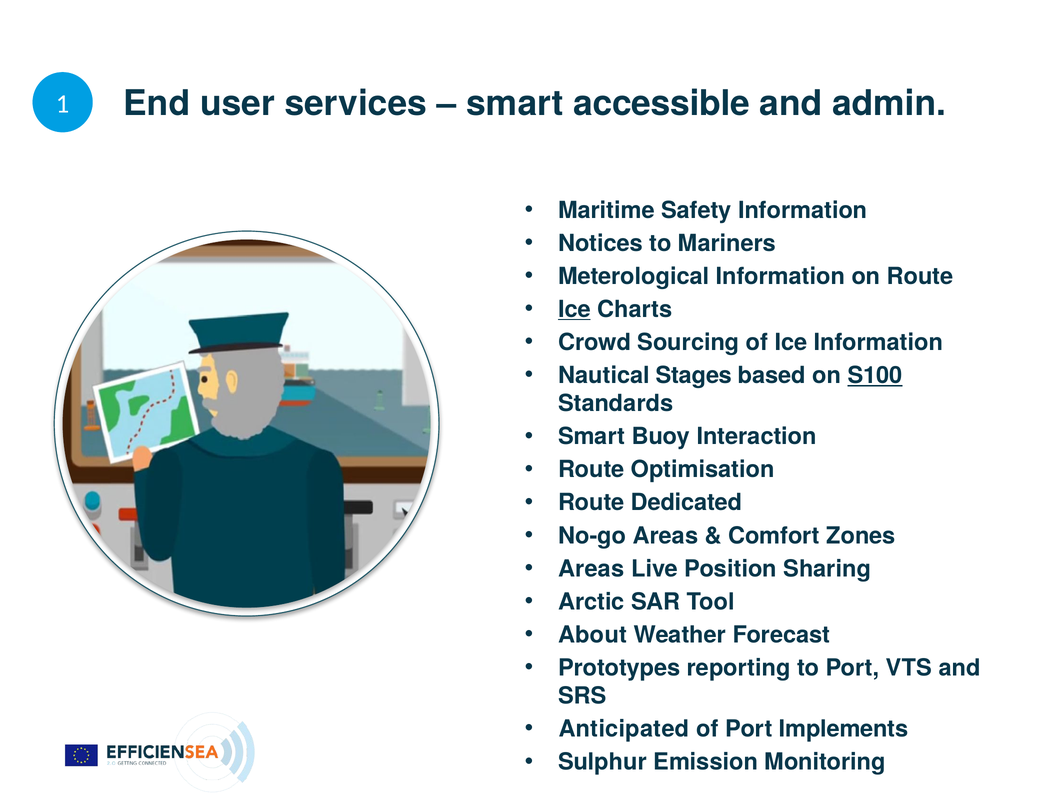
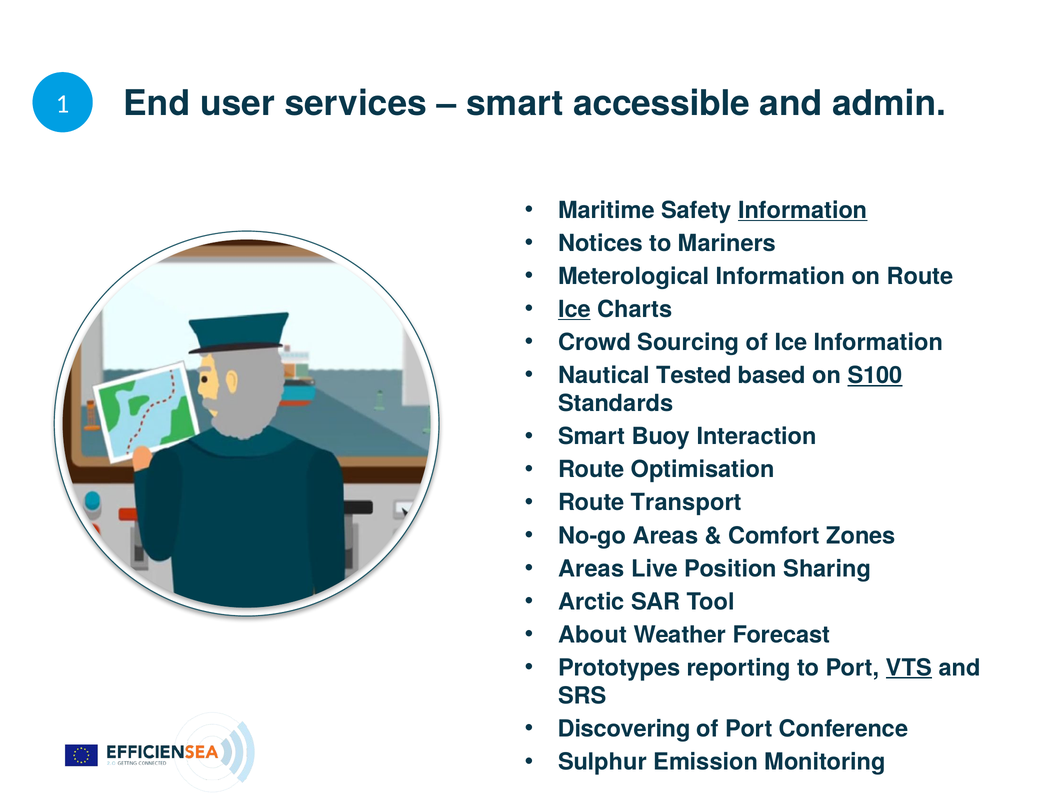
Information underline: none -> present (803, 210)
Stages: Stages -> Tested (694, 375)
Dedicated: Dedicated -> Transport (686, 502)
VTS underline: none -> present (909, 667)
Anticipated: Anticipated -> Discovering (624, 729)
Implements: Implements -> Conference (843, 729)
